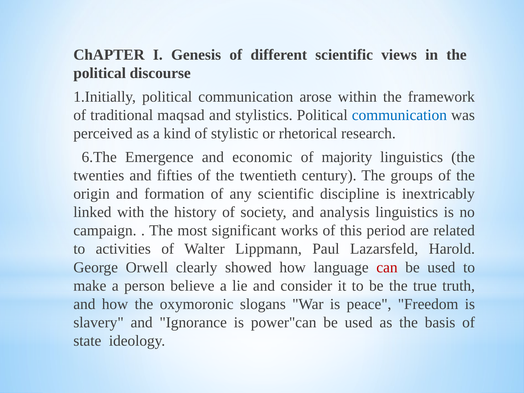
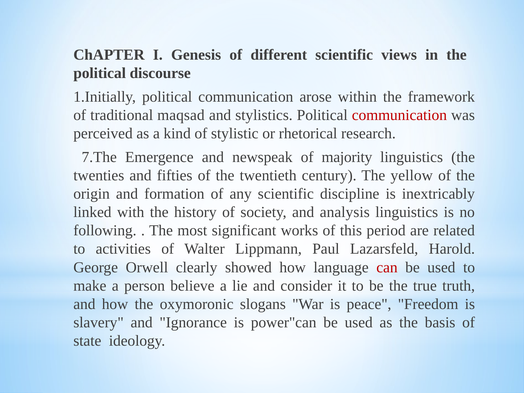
communication colour: blue -> red (399, 115)
6.The: 6.The -> 7.The (99, 157)
economic: economic -> newspeak (262, 157)
groups: groups -> yellow (412, 176)
campaign: campaign -> following (105, 231)
